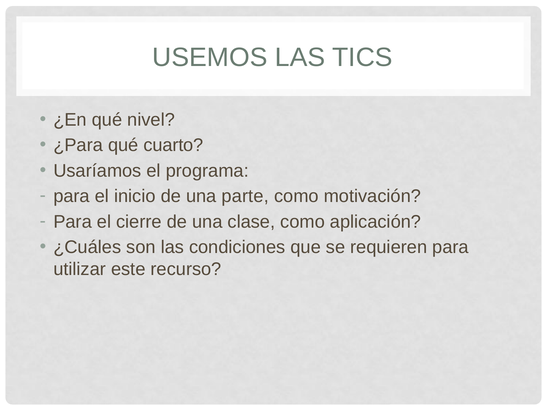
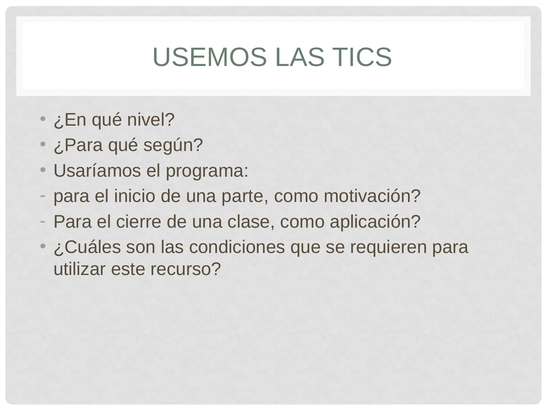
cuarto: cuarto -> según (173, 145)
